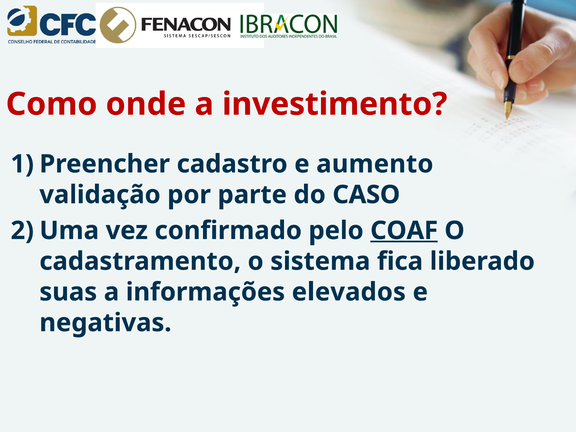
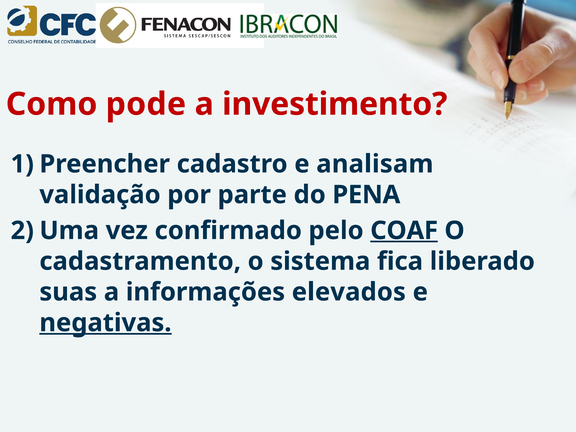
onde: onde -> pode (146, 104)
aumento: aumento -> analisam (375, 164)
CASO: CASO -> PENA (366, 195)
negativas underline: none -> present (105, 323)
